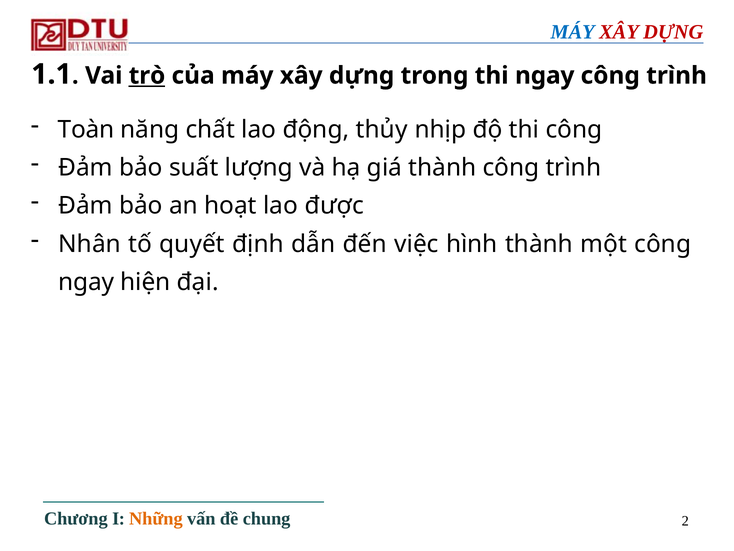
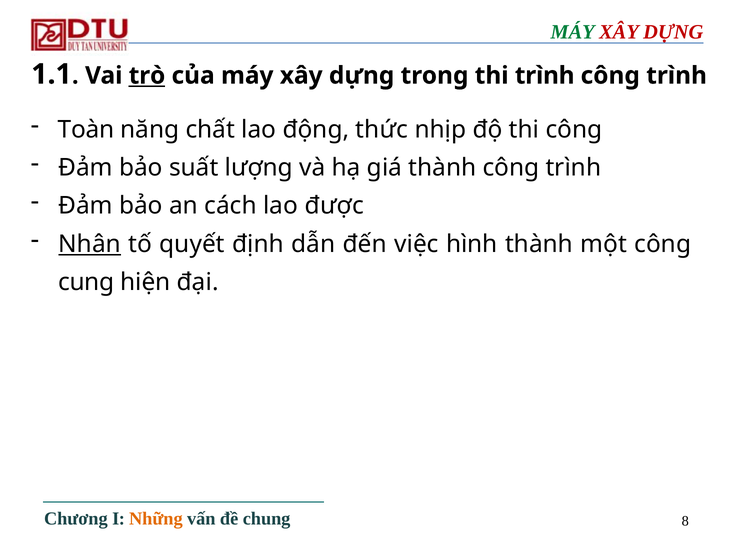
MÁY colour: blue -> green (573, 32)
thi ngay: ngay -> trình (545, 75)
thủy: thủy -> thức (382, 129)
hoạt: hoạt -> cách (231, 206)
Nhân underline: none -> present (90, 244)
ngay: ngay -> cung (86, 282)
2: 2 -> 8 (685, 520)
